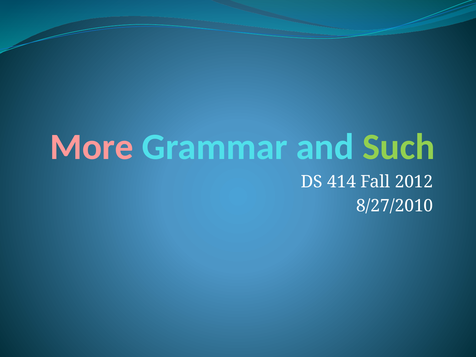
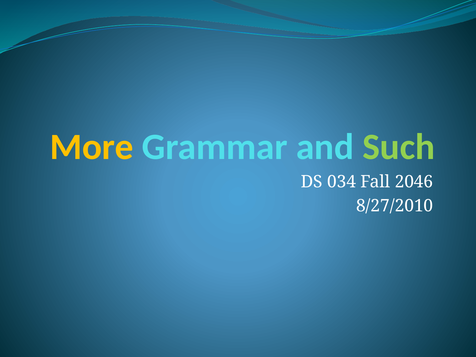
More colour: pink -> yellow (92, 147)
414: 414 -> 034 (342, 182)
2012: 2012 -> 2046 (414, 182)
